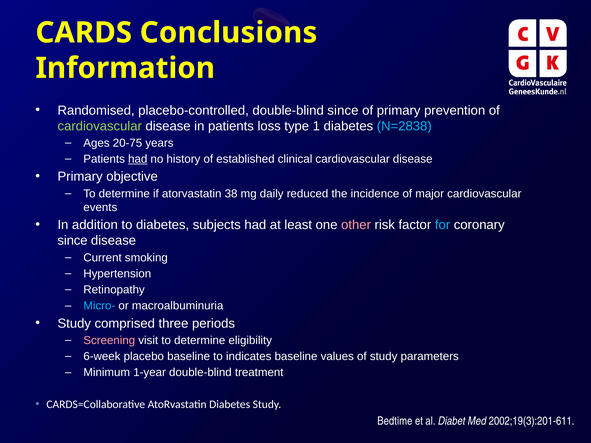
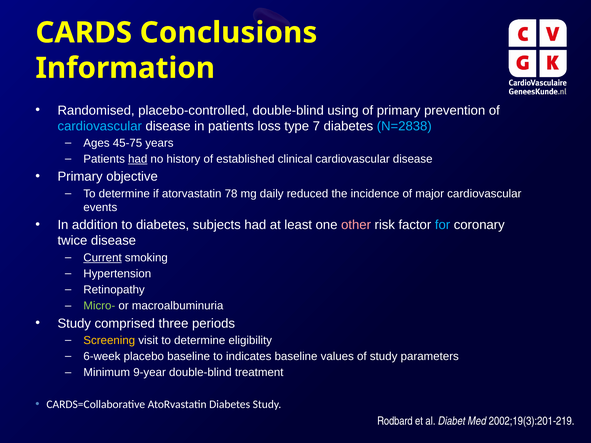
double-blind since: since -> using (343, 110)
cardiovascular colour: light green -> light blue (100, 126)
1: 1 -> 7 (316, 126)
20-75: 20-75 -> 45-75 (128, 143)
38: 38 -> 78 (231, 194)
since: since -> twice (72, 241)
Current underline: none -> present (103, 258)
Micro- colour: light blue -> light green (99, 306)
Screening colour: pink -> yellow (109, 341)
1-year: 1-year -> 9-year (150, 373)
Bedtime: Bedtime -> Rodbard (395, 421)
2002;19(3):201-611: 2002;19(3):201-611 -> 2002;19(3):201-219 (532, 421)
